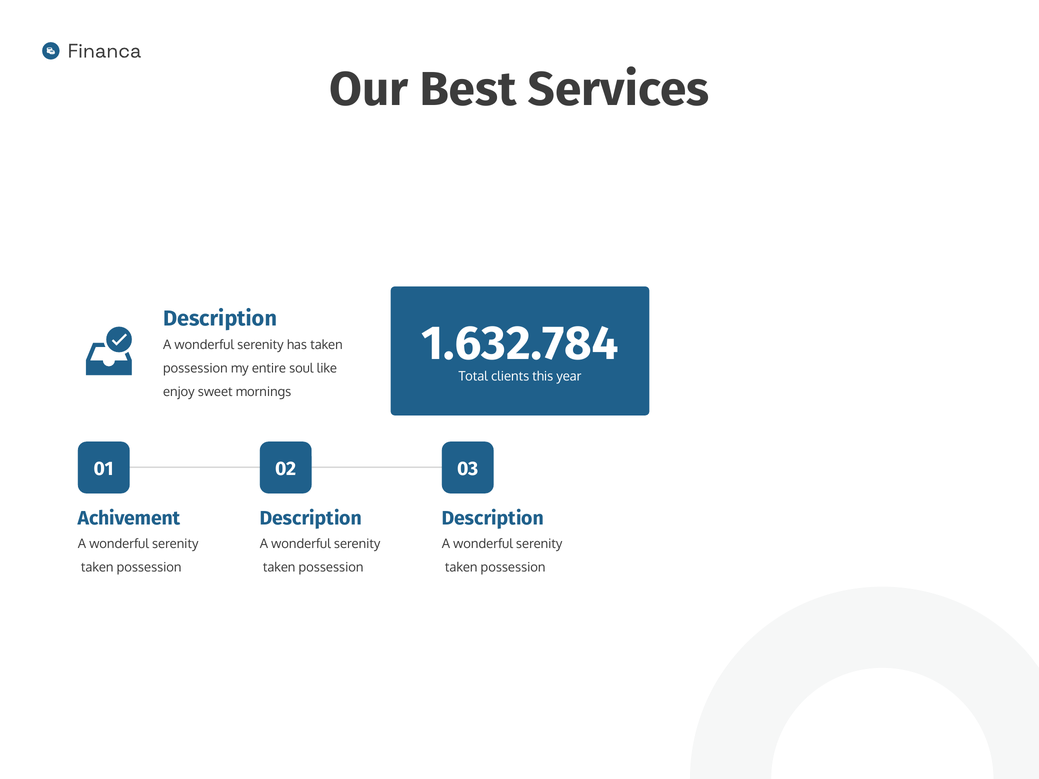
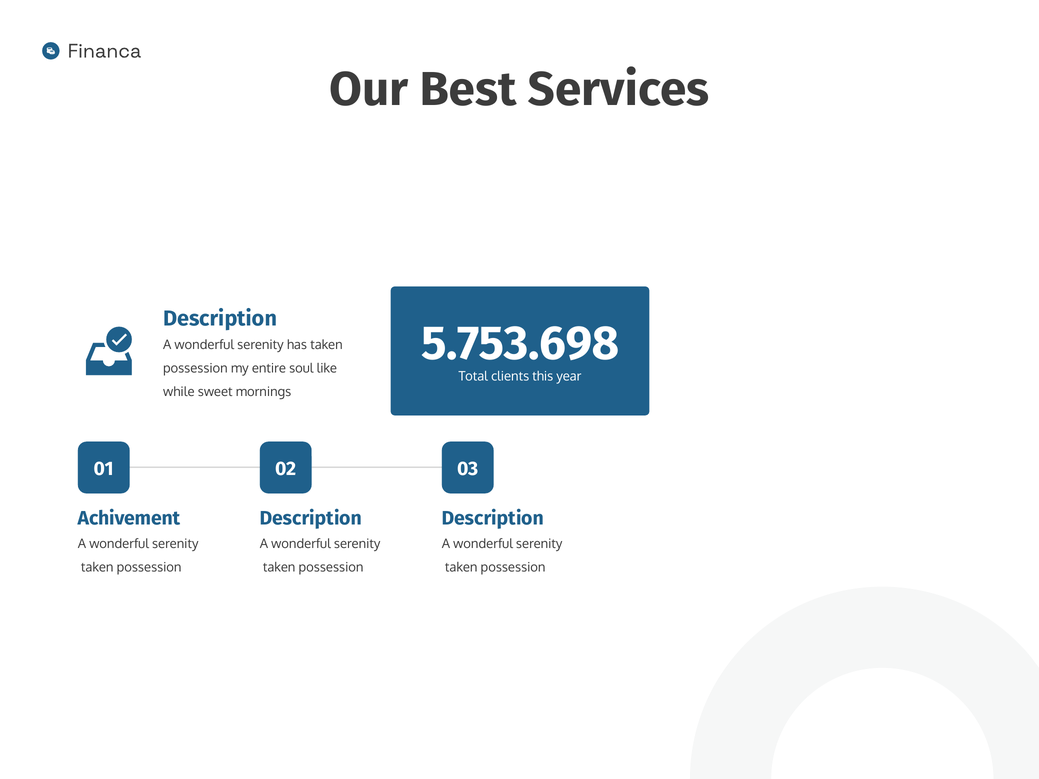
1.632.784: 1.632.784 -> 5.753.698 (520, 344)
enjoy: enjoy -> while (179, 392)
